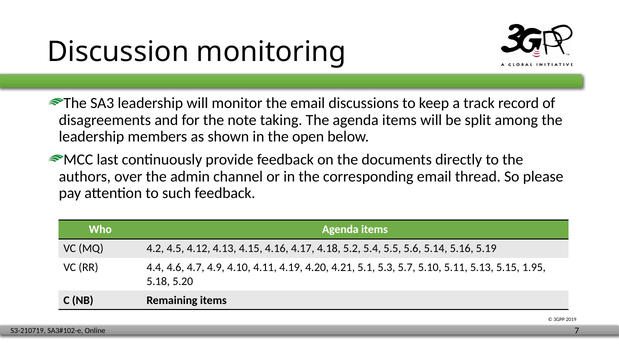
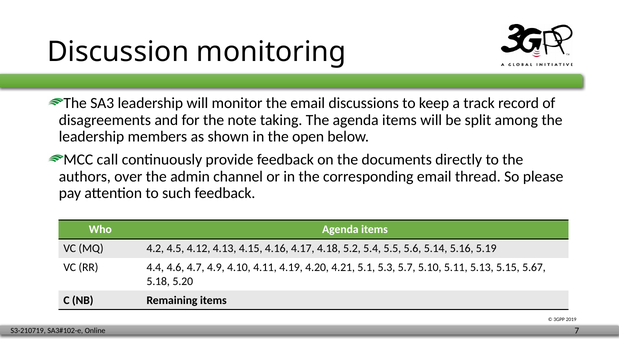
last: last -> call (107, 160)
1.95: 1.95 -> 5.67 (534, 267)
